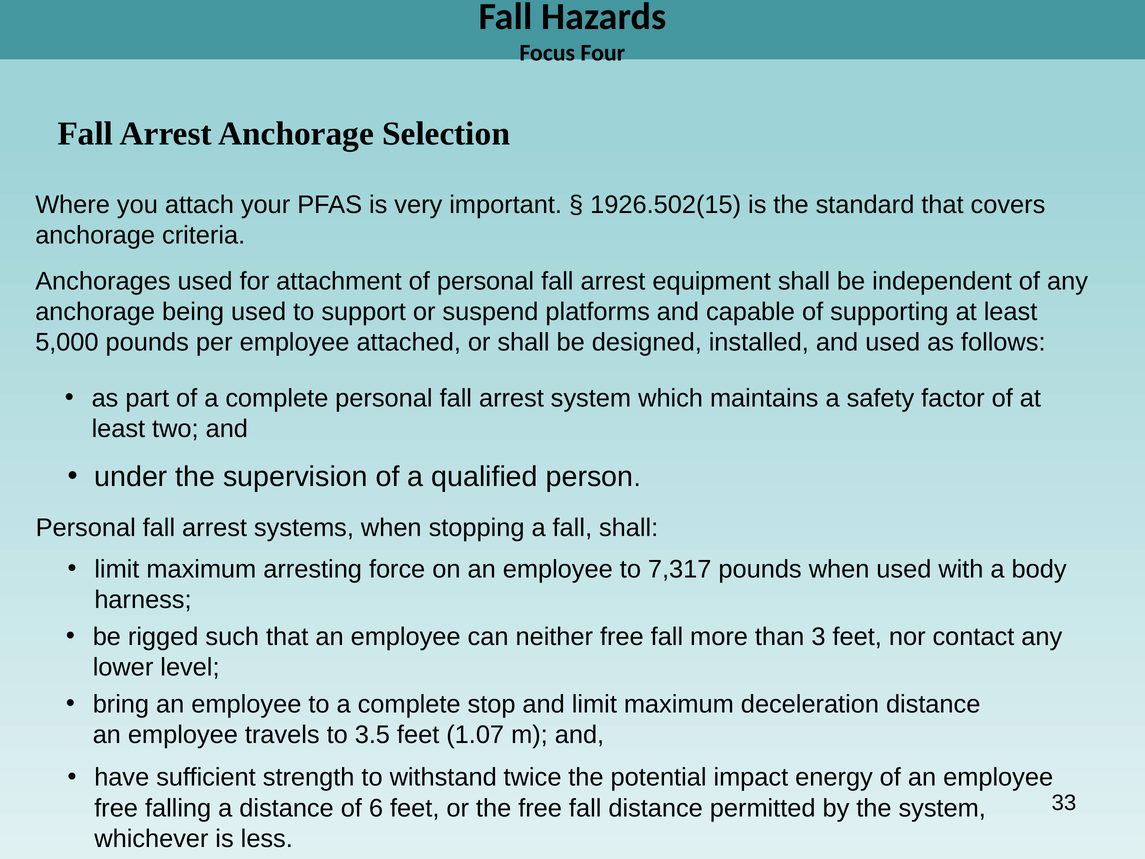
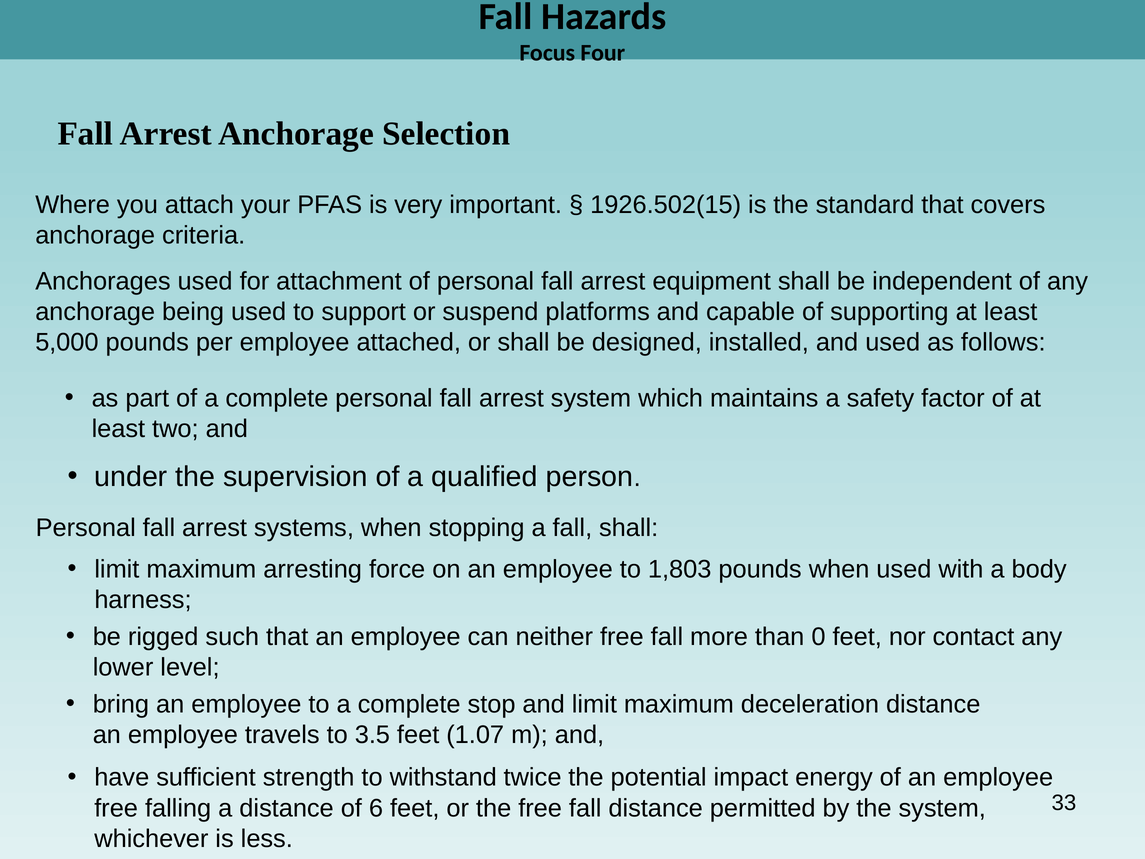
7,317: 7,317 -> 1,803 (680, 569)
3: 3 -> 0 (818, 637)
